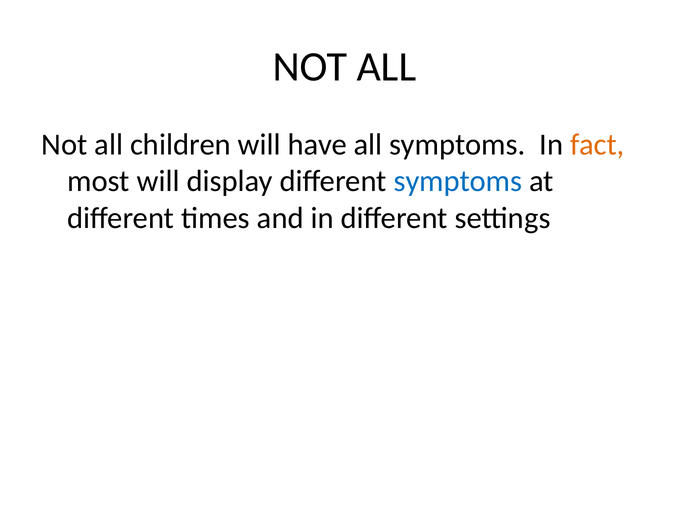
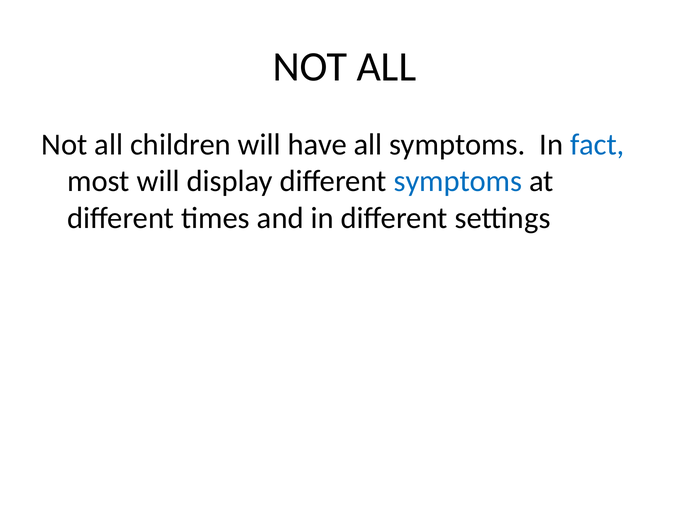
fact colour: orange -> blue (597, 145)
